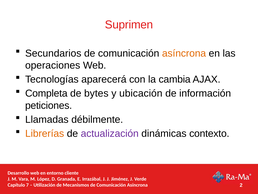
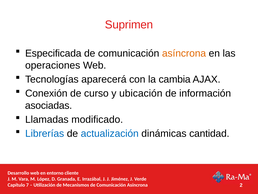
Secundarios: Secundarios -> Especificada (53, 53)
Completa: Completa -> Conexión (46, 93)
bytes: bytes -> curso (96, 93)
peticiones: peticiones -> asociadas (49, 105)
débilmente: débilmente -> modificado (97, 119)
Librerías colour: orange -> blue (45, 133)
actualización colour: purple -> blue (110, 133)
contexto: contexto -> cantidad (209, 133)
